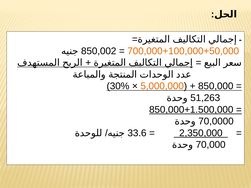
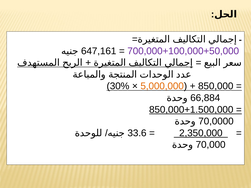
850,002: 850,002 -> 647,161 (99, 51)
700,000+100,000+50,000 colour: orange -> purple (183, 51)
51,263: 51,263 -> 66,884 (205, 98)
